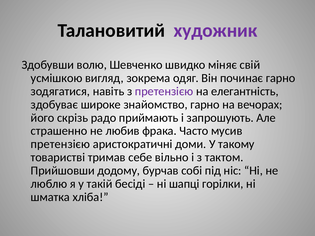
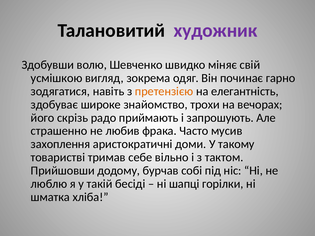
претензією colour: purple -> orange (164, 91)
знайомство гарно: гарно -> трохи (205, 105)
претензією: претензією -> захоплення (60, 144)
